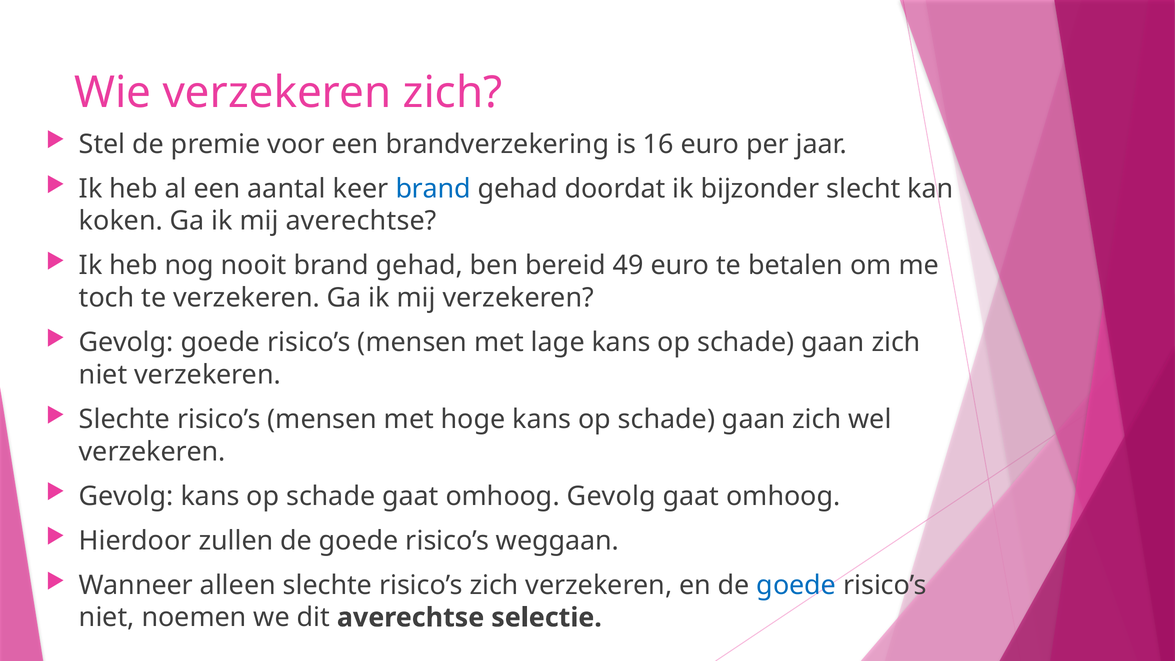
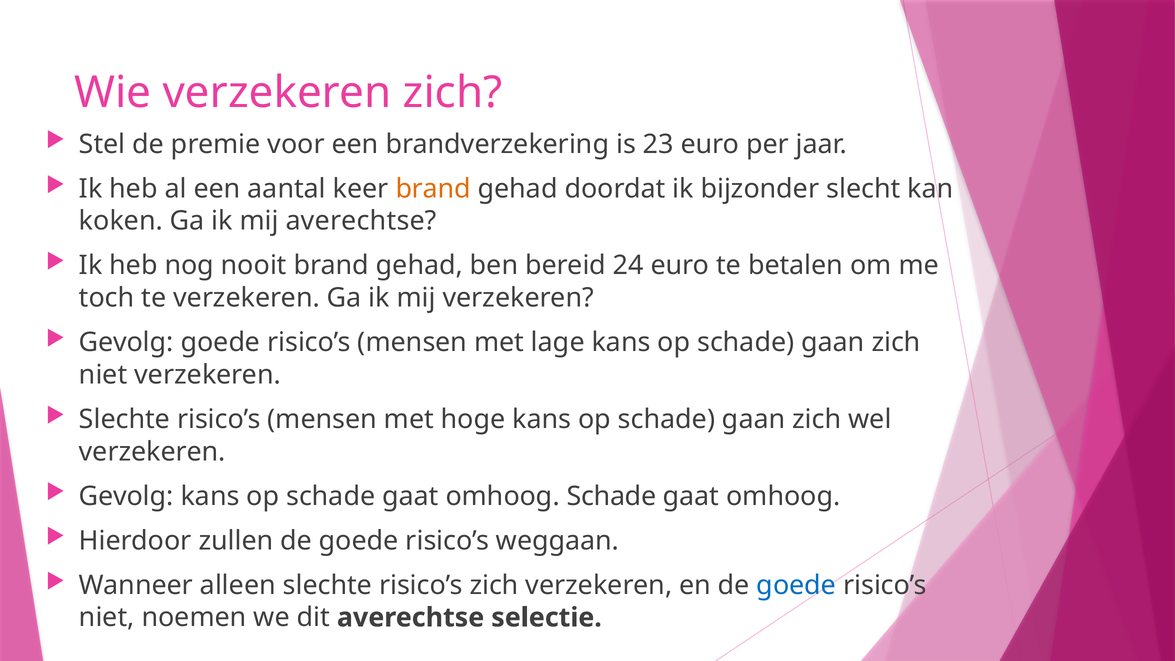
16: 16 -> 23 (658, 144)
brand colour: blue -> orange (433, 189)
49: 49 -> 24 (628, 266)
omhoog Gevolg: Gevolg -> Schade (612, 496)
